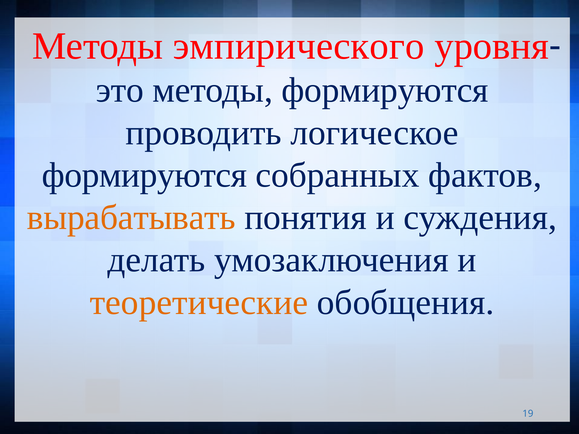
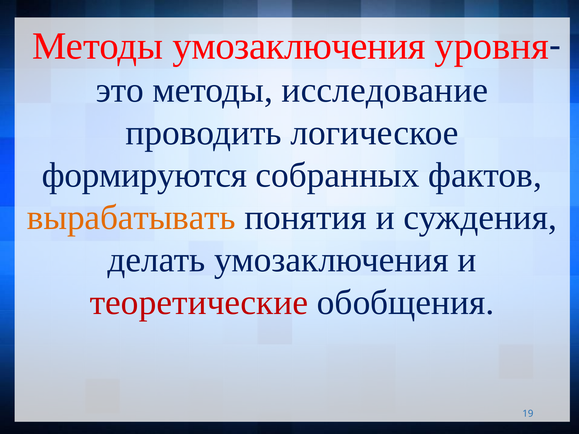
Методы эмпирического: эмпирического -> умозаключения (299, 46)
методы формируются: формируются -> исследование (385, 90)
теоретические colour: orange -> red (199, 303)
